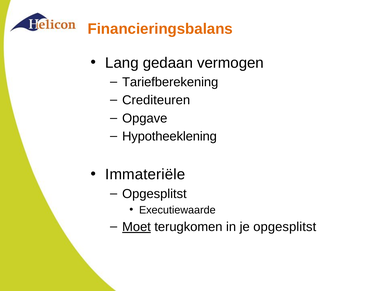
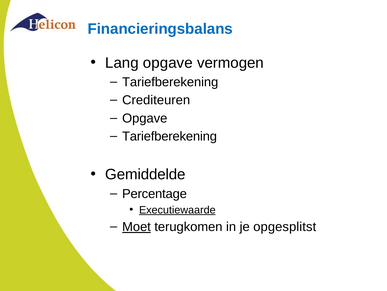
Financieringsbalans colour: orange -> blue (160, 29)
Lang gedaan: gedaan -> opgave (168, 63)
Hypotheeklening: Hypotheeklening -> Tariefberekening (170, 136)
Immateriële: Immateriële -> Gemiddelde (145, 174)
Opgesplitst: Opgesplitst -> Percentage (154, 193)
Executiewaarde underline: none -> present (177, 209)
